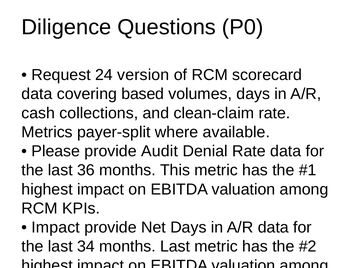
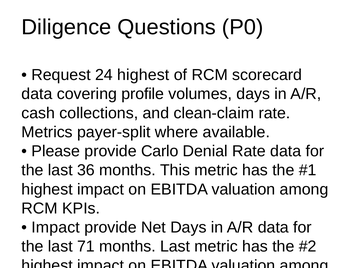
24 version: version -> highest (143, 75)
based: based -> profile (143, 94)
Audit: Audit -> Carlo (160, 151)
34: 34 -> 71 (86, 247)
